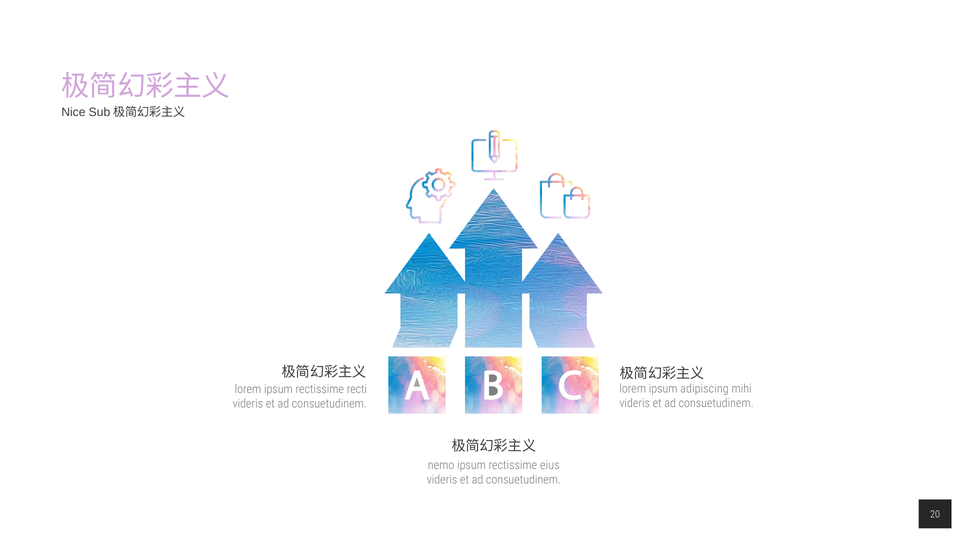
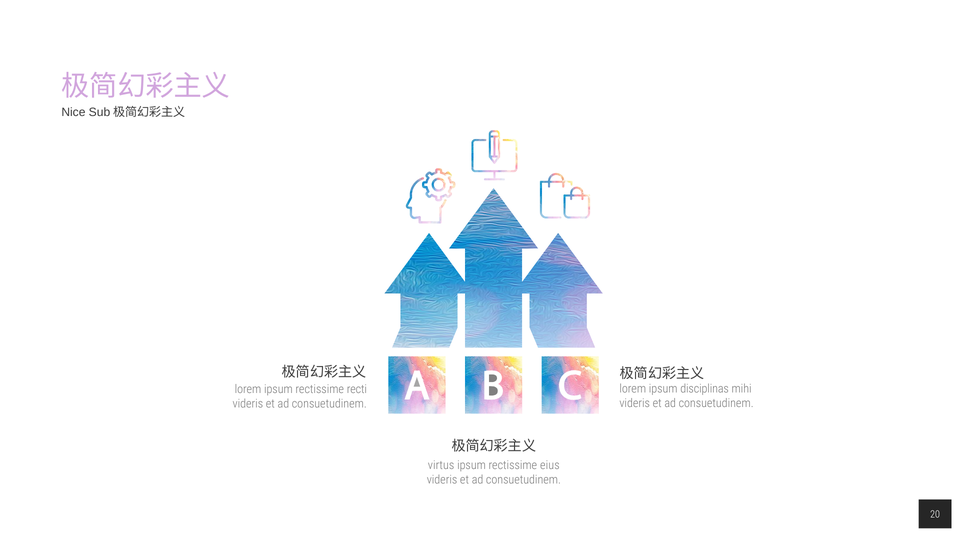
adipiscing: adipiscing -> disciplinas (705, 388)
nemo: nemo -> virtus (441, 465)
